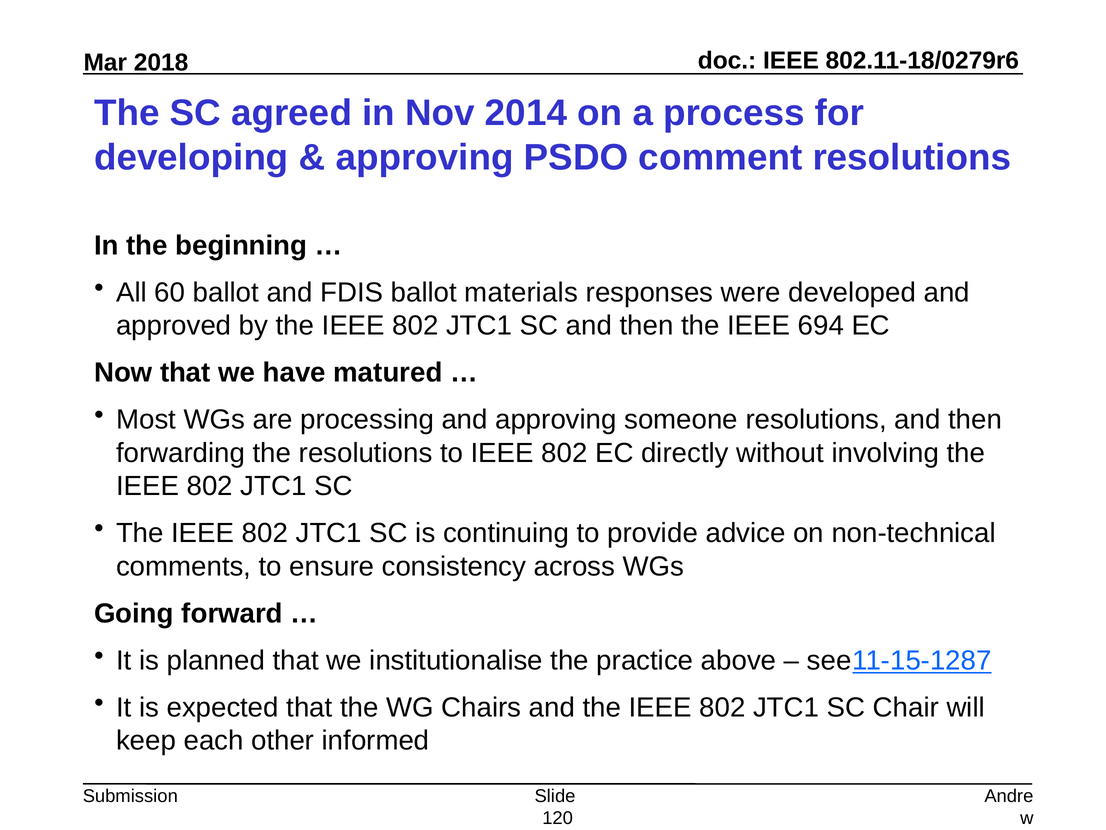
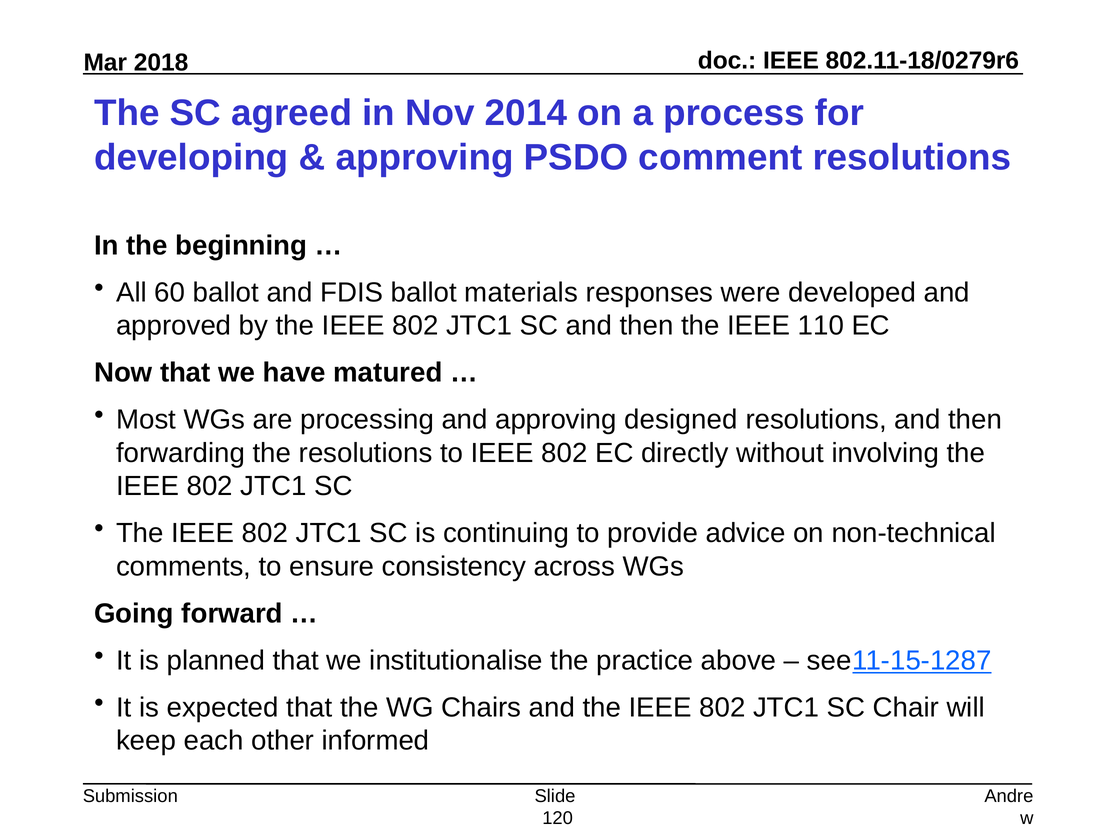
694: 694 -> 110 (821, 326)
someone: someone -> designed (681, 420)
